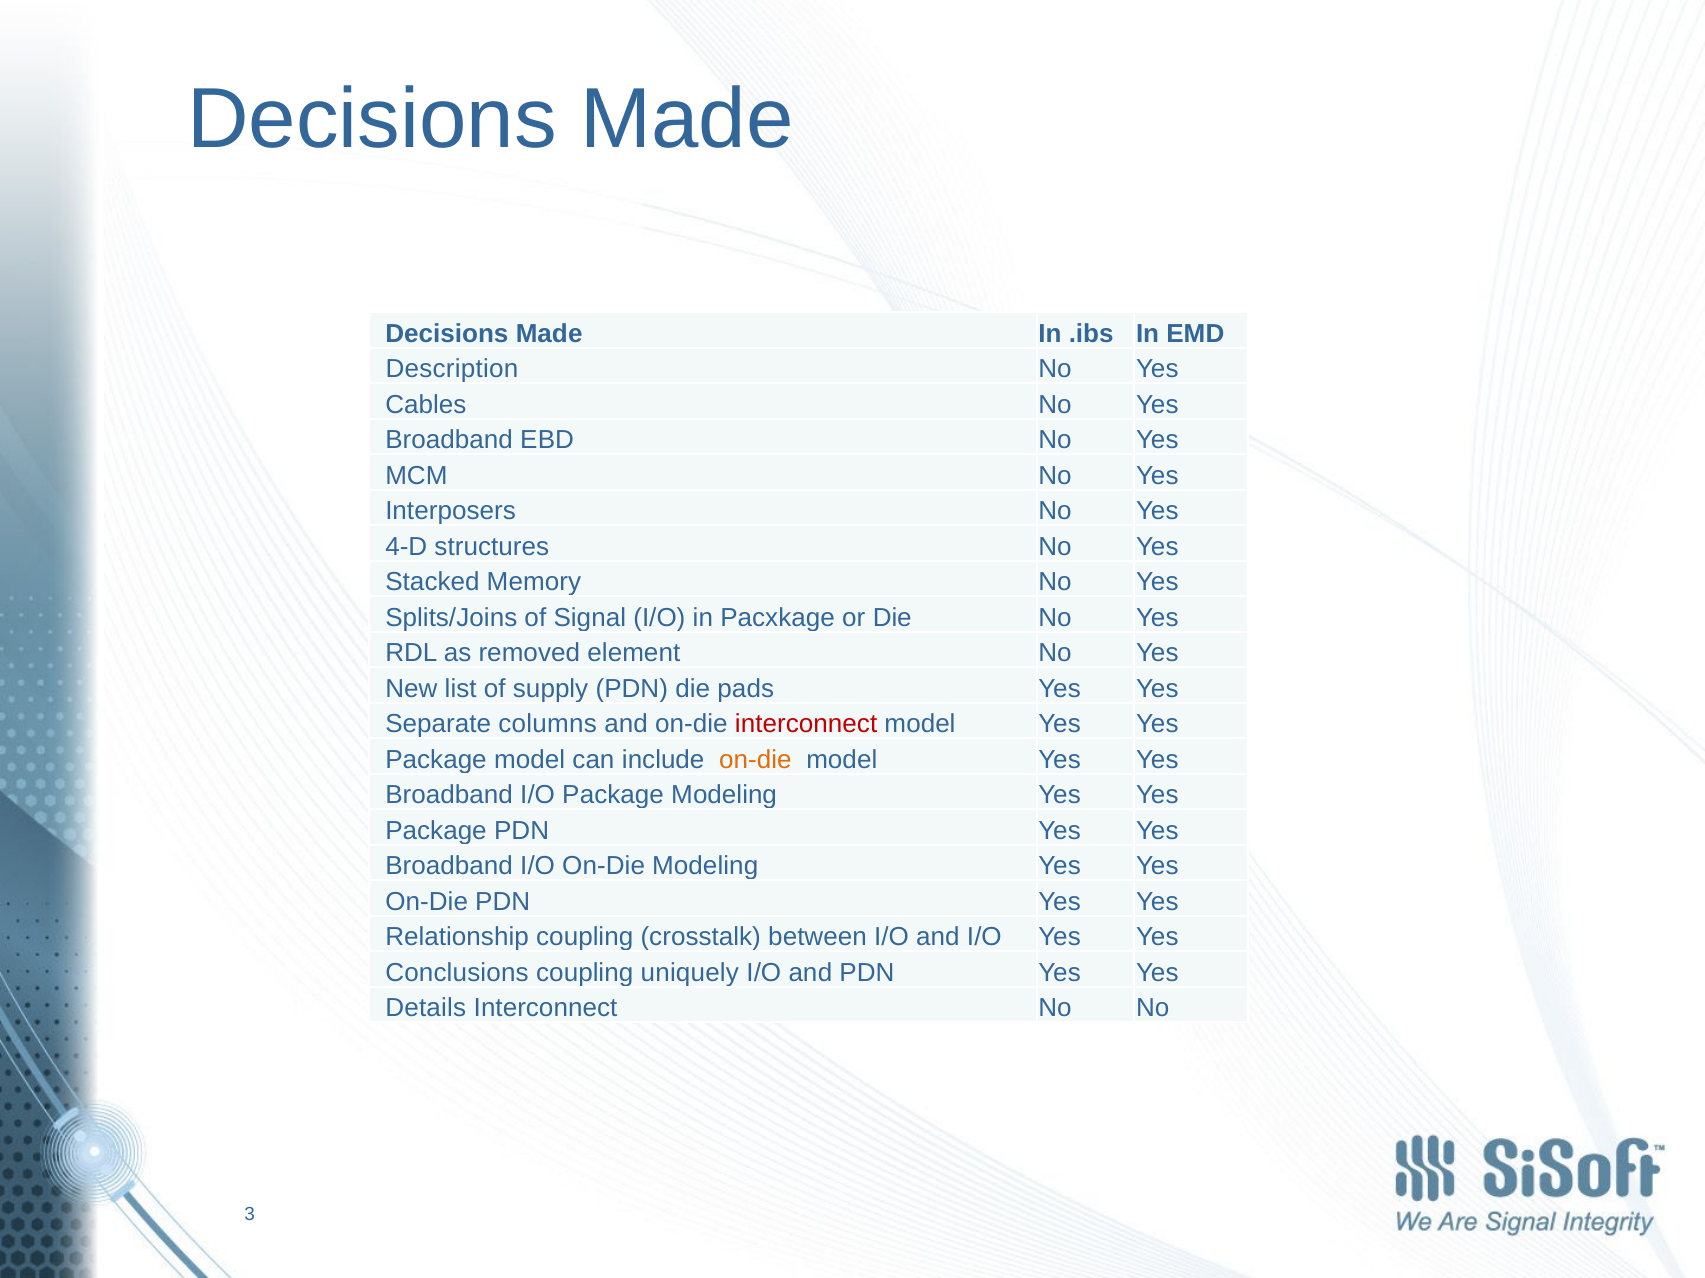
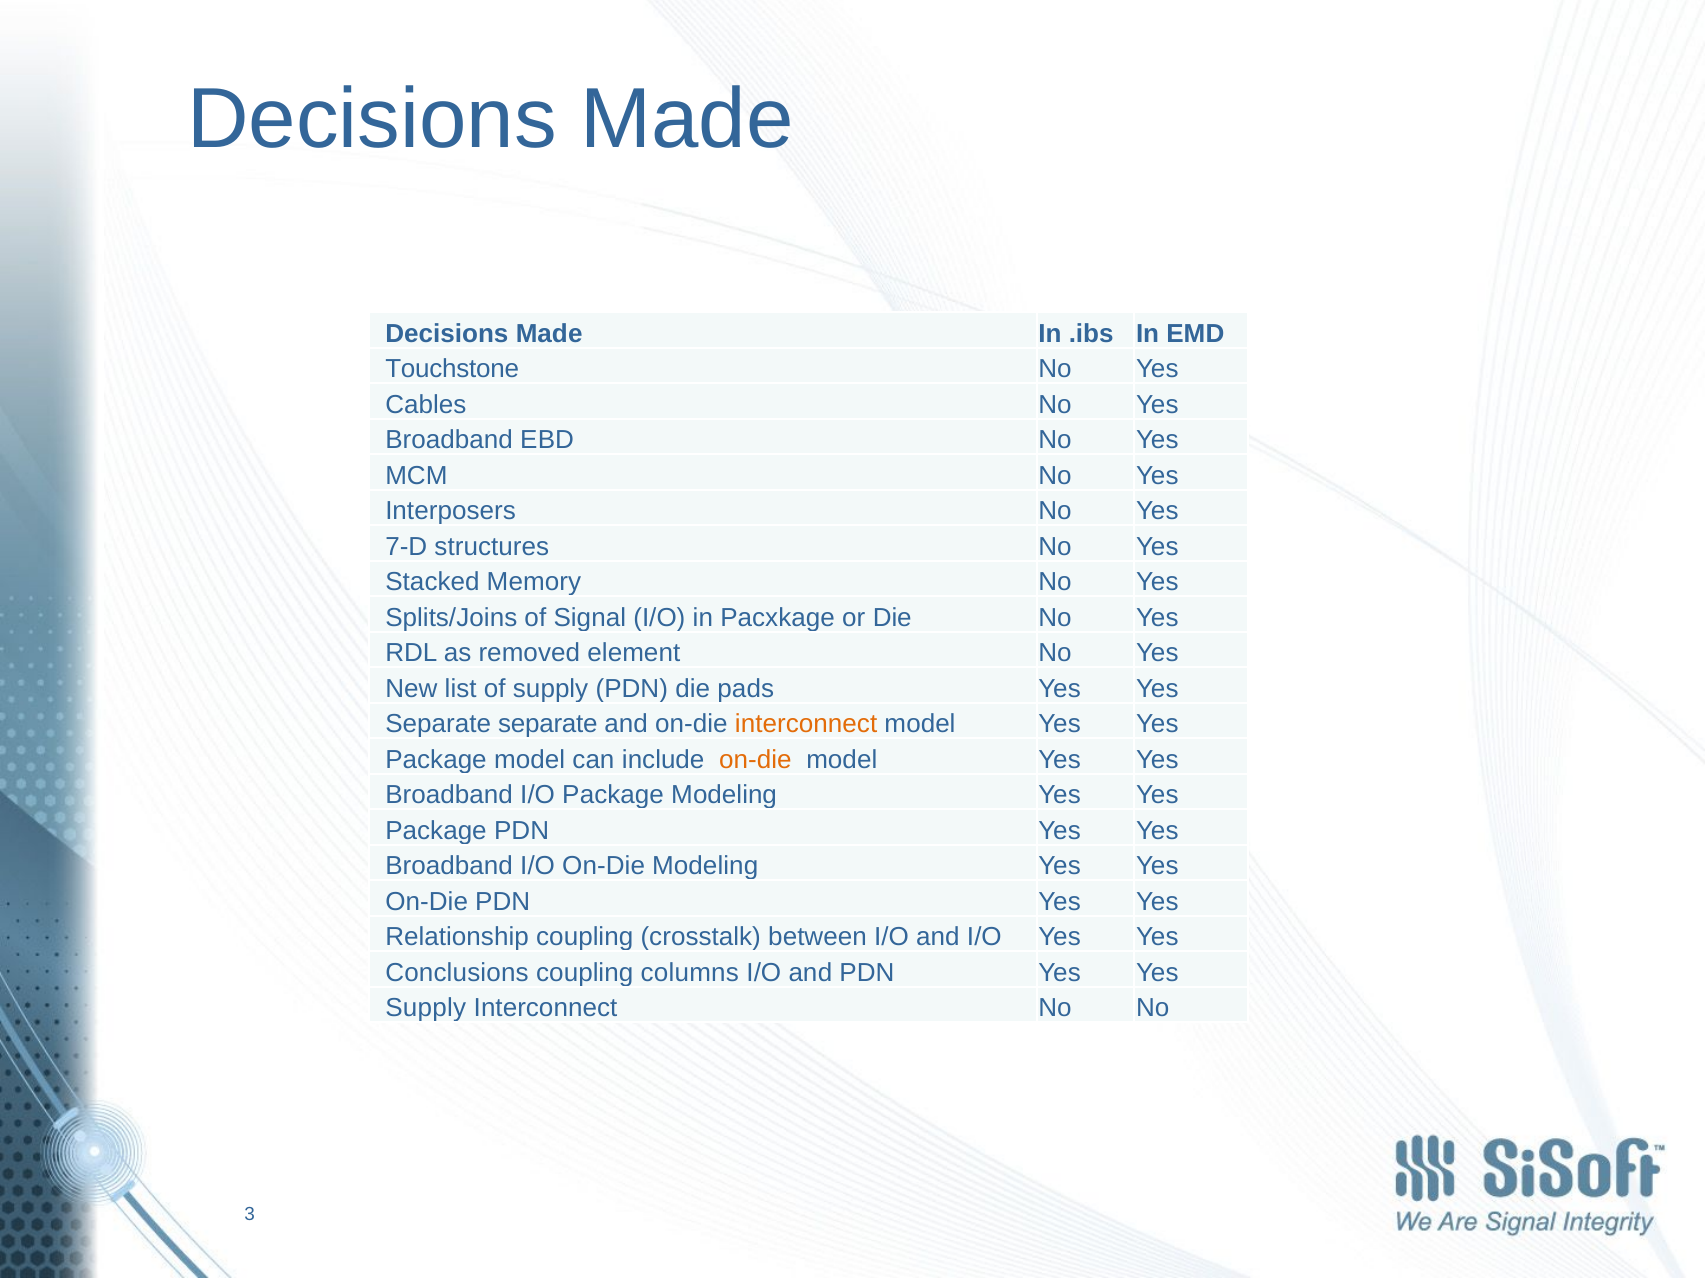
Description: Description -> Touchstone (452, 370)
4-D: 4-D -> 7-D (406, 547)
Separate columns: columns -> separate (548, 725)
interconnect colour: red -> orange (806, 725)
uniquely: uniquely -> columns (690, 973)
Details: Details -> Supply (426, 1009)
